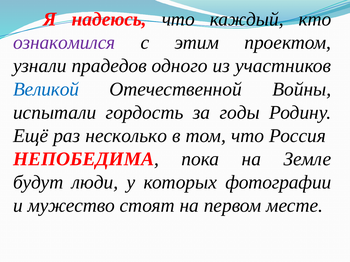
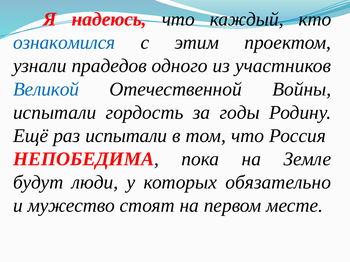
ознакомился colour: purple -> blue (64, 43)
раз несколько: несколько -> испытали (126, 136)
фотографии: фотографии -> обязательно (278, 183)
